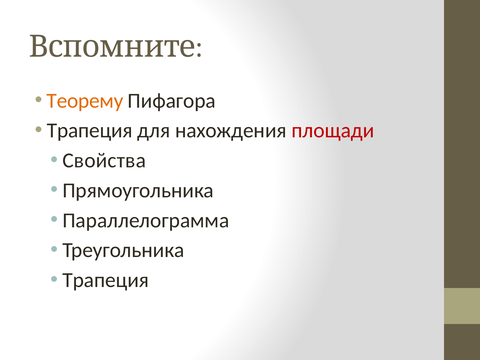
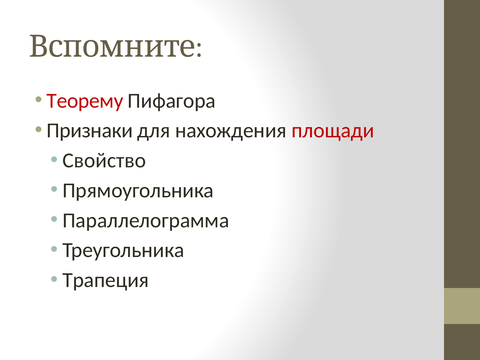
Теорему colour: orange -> red (85, 101)
Трапеция: Трапеция -> Признаки (90, 131)
Свойства: Свойства -> Свойство (104, 161)
